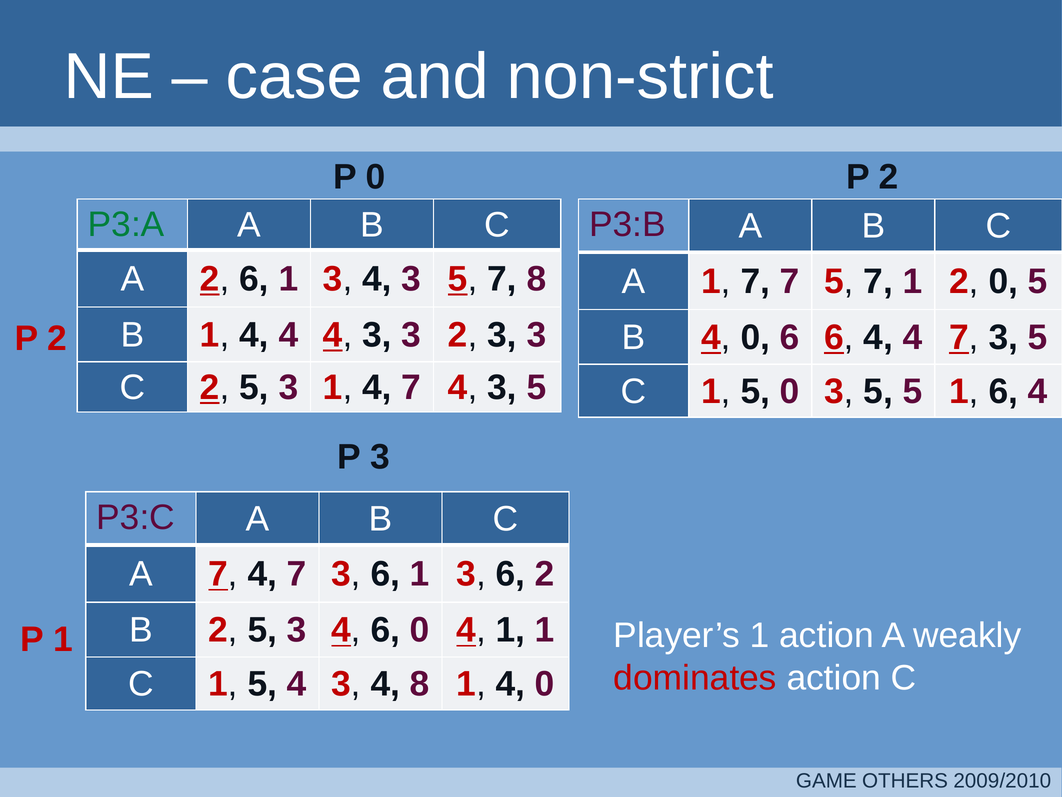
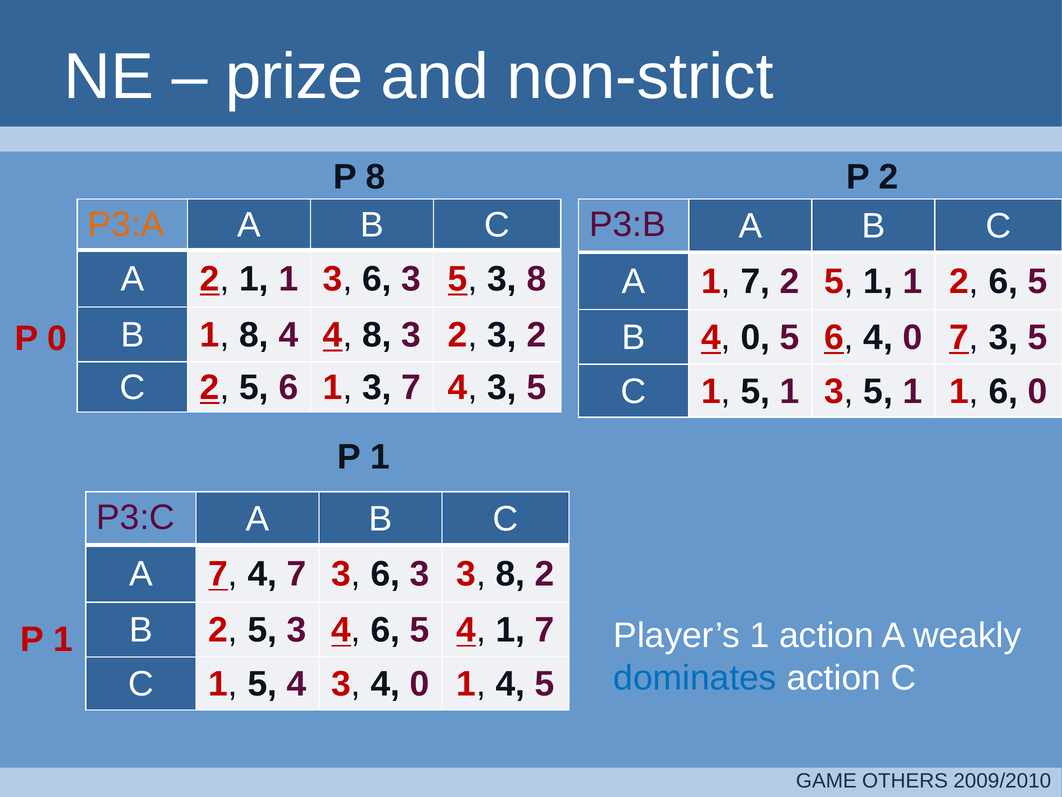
case: case -> prize (295, 77)
P 0: 0 -> 8 (376, 177)
P3:A colour: green -> orange (126, 225)
2 6: 6 -> 1 (254, 279)
1 3 4: 4 -> 6 (377, 279)
3 5 7: 7 -> 3 (502, 279)
7 7: 7 -> 2 (790, 281)
7: 7 -> 1 (878, 281)
2 0: 0 -> 6 (1003, 281)
B 1 4: 4 -> 8 (254, 335)
4 4 3: 3 -> 8 (377, 335)
2 3 3: 3 -> 2 (536, 335)
0 6: 6 -> 5 (790, 337)
6 4 4: 4 -> 0 (913, 337)
2: 2 -> 0 (57, 338)
C 2 5 3: 3 -> 6 (288, 387)
4: 4 -> 3 (377, 387)
1 5 0: 0 -> 1 (790, 391)
3 5 5: 5 -> 1 (913, 391)
1 6 4: 4 -> 0 (1038, 391)
3: 3 -> 1 (380, 457)
7 3 6 1: 1 -> 3 (420, 574)
6: 6 -> 8 (510, 574)
4 6 0: 0 -> 5 (420, 630)
4 1 1: 1 -> 7 (545, 630)
dominates colour: red -> blue (695, 677)
3 4 8: 8 -> 0 (420, 684)
1 4 0: 0 -> 5 (545, 684)
